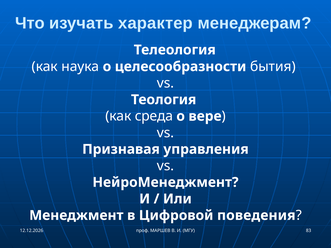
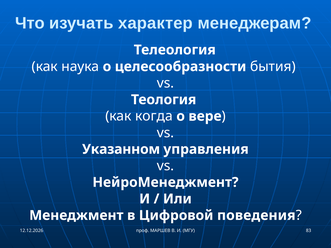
среда: среда -> когда (154, 116)
Признавая: Признавая -> Указанном (121, 149)
